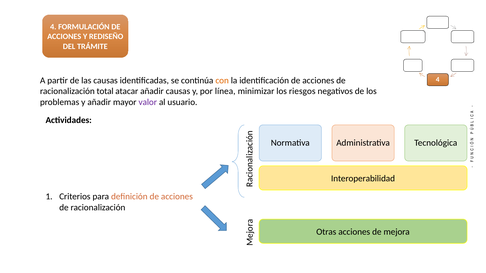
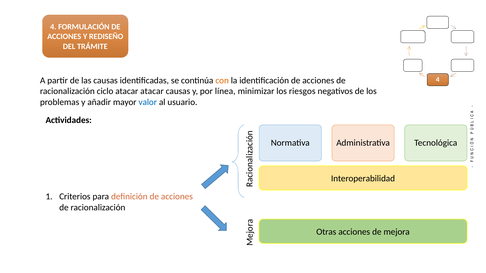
total: total -> ciclo (105, 91)
atacar añadir: añadir -> atacar (152, 91)
valor colour: purple -> blue (148, 102)
